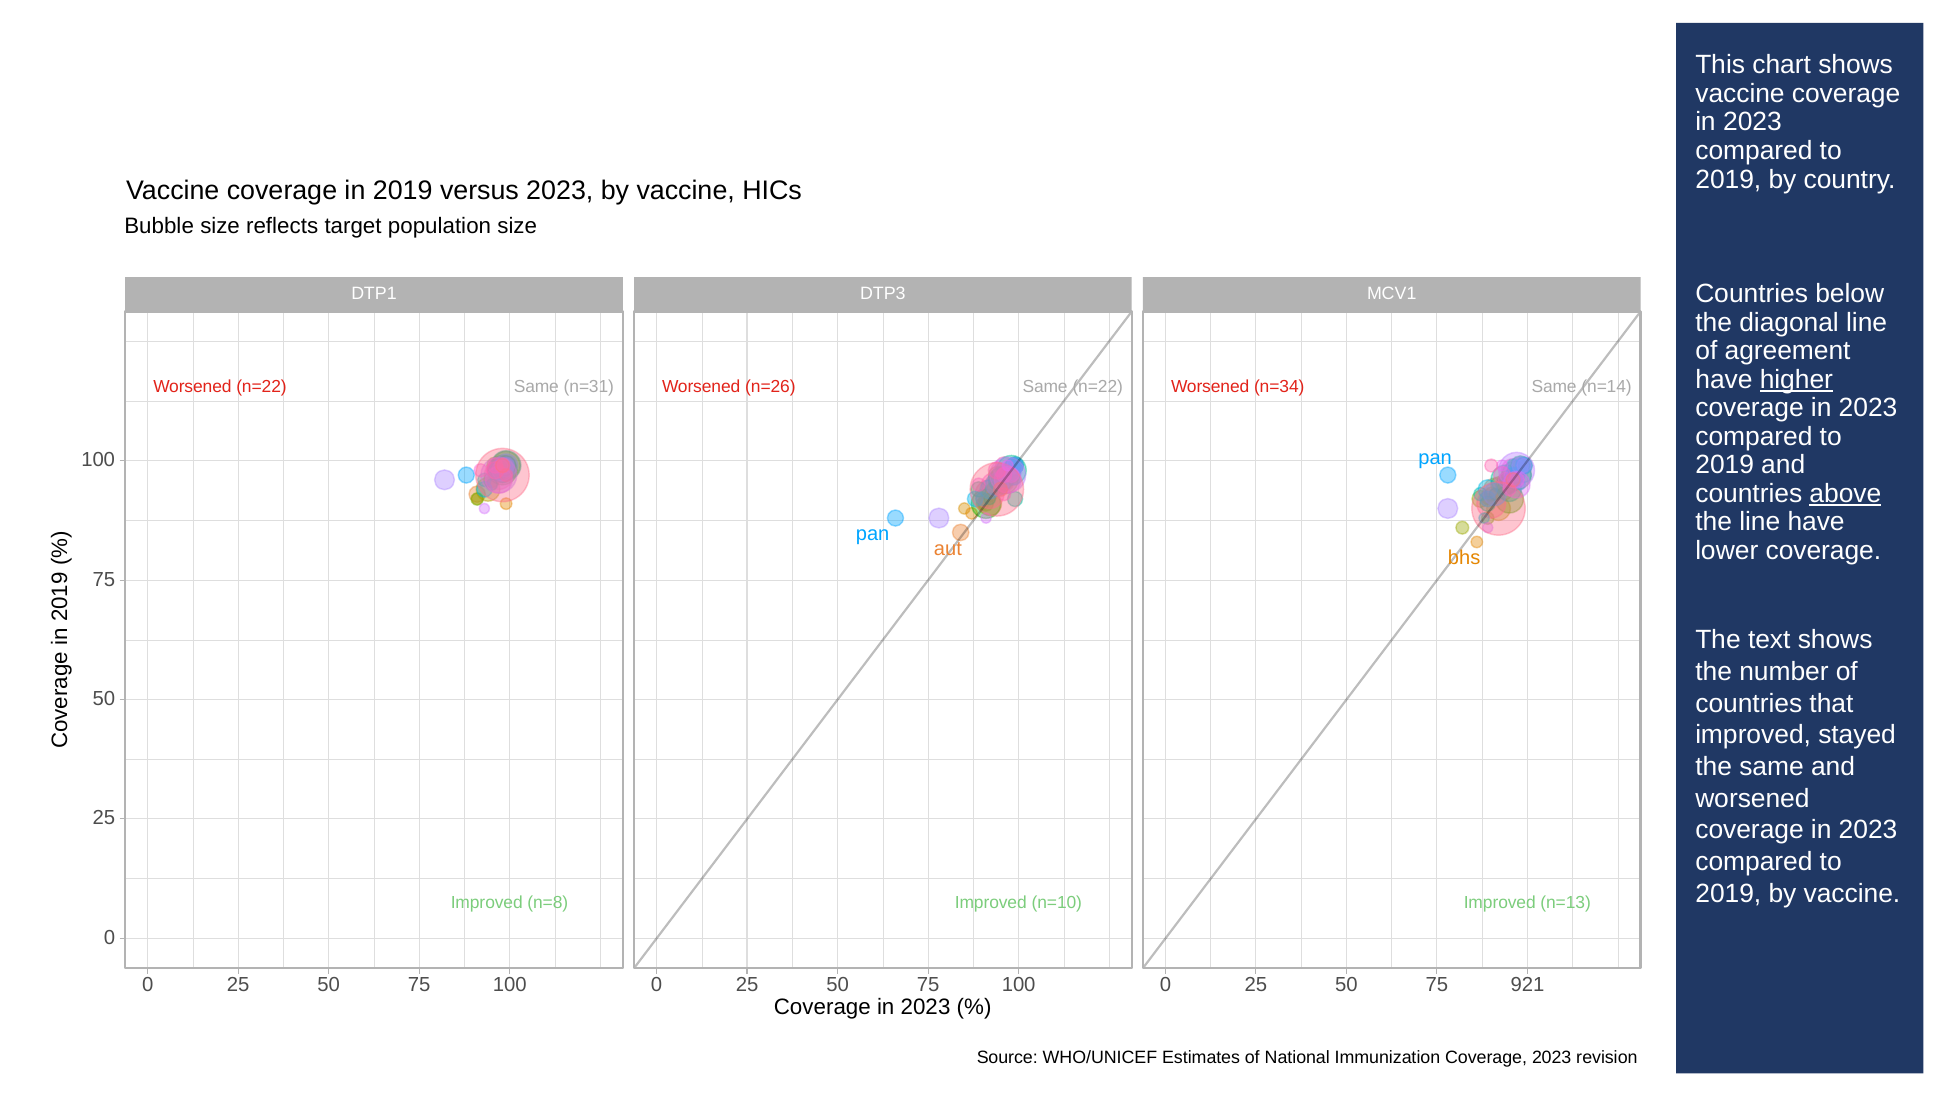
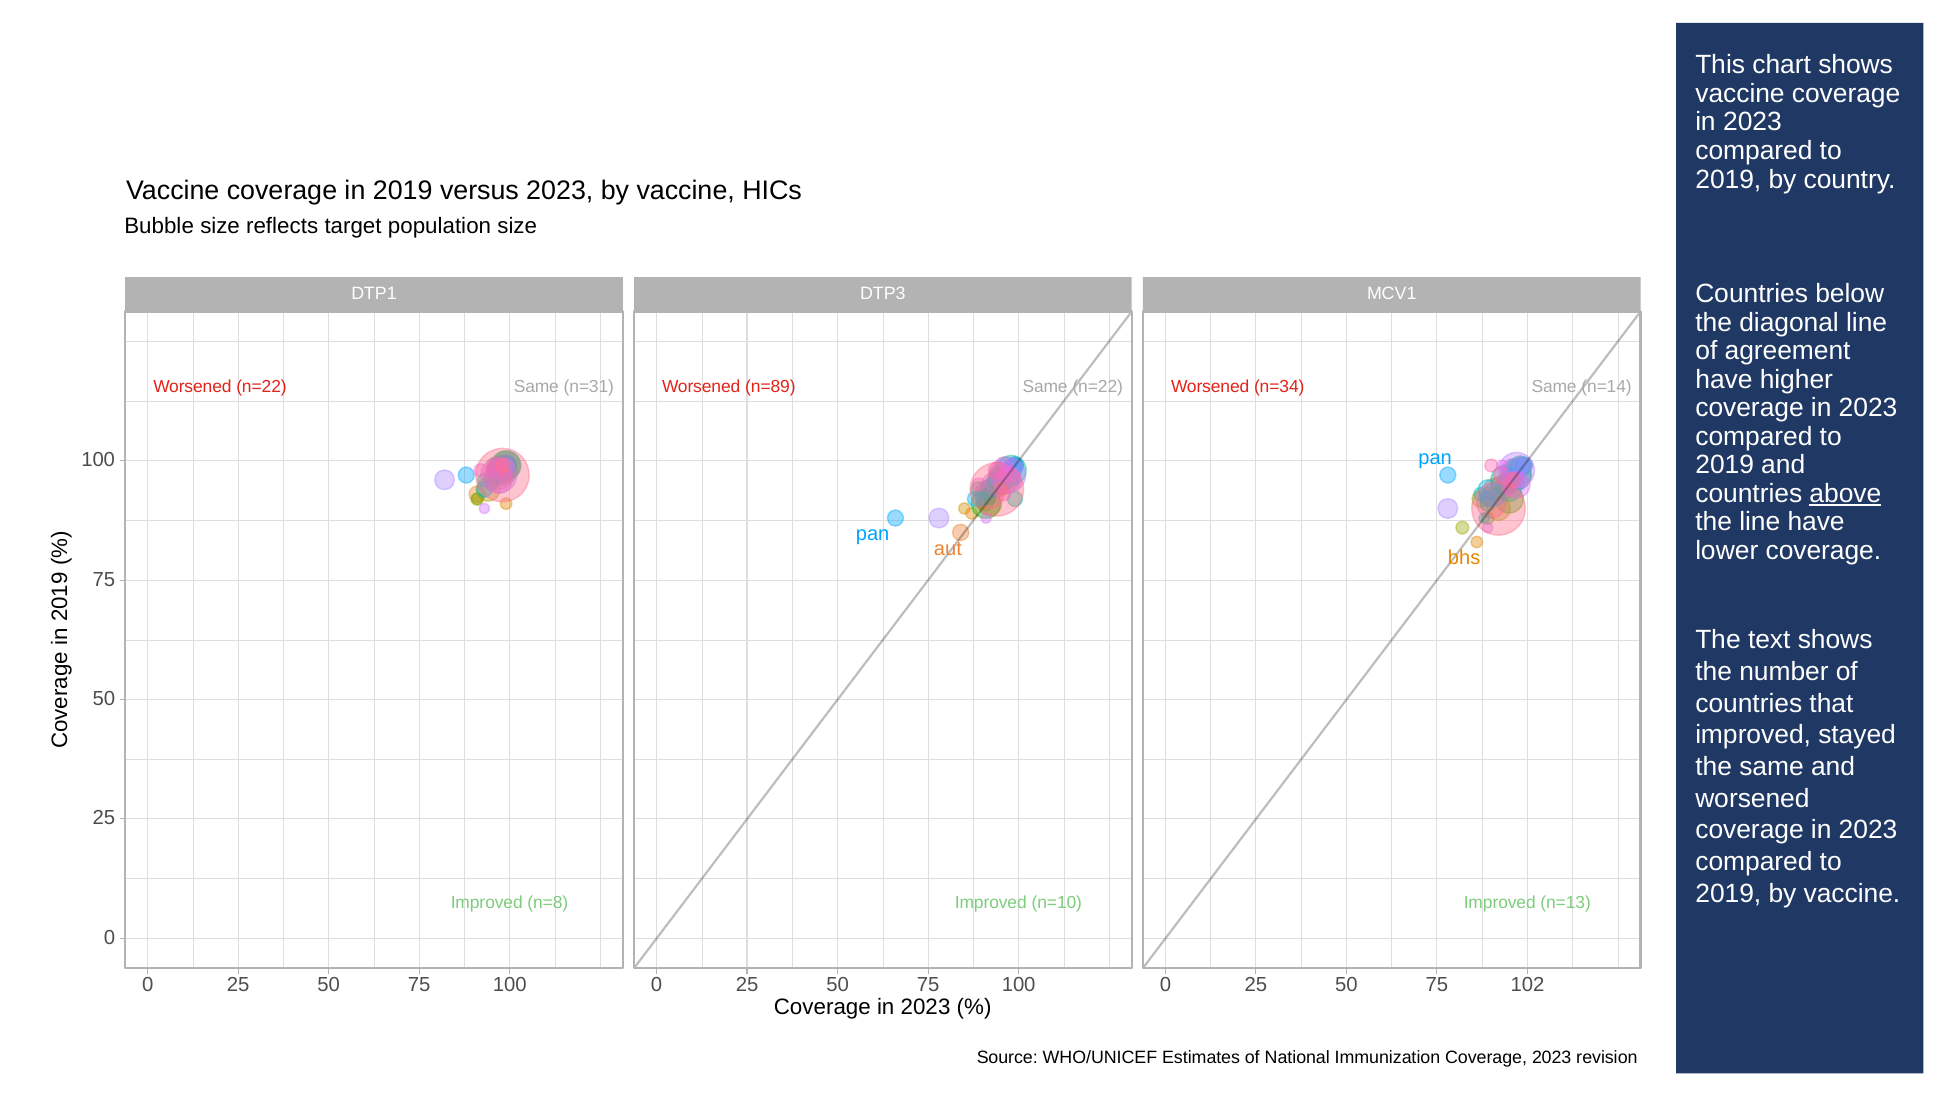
higher underline: present -> none (1796, 380)
n=26: n=26 -> n=89 (770, 387)
921: 921 -> 102 (1528, 985)
